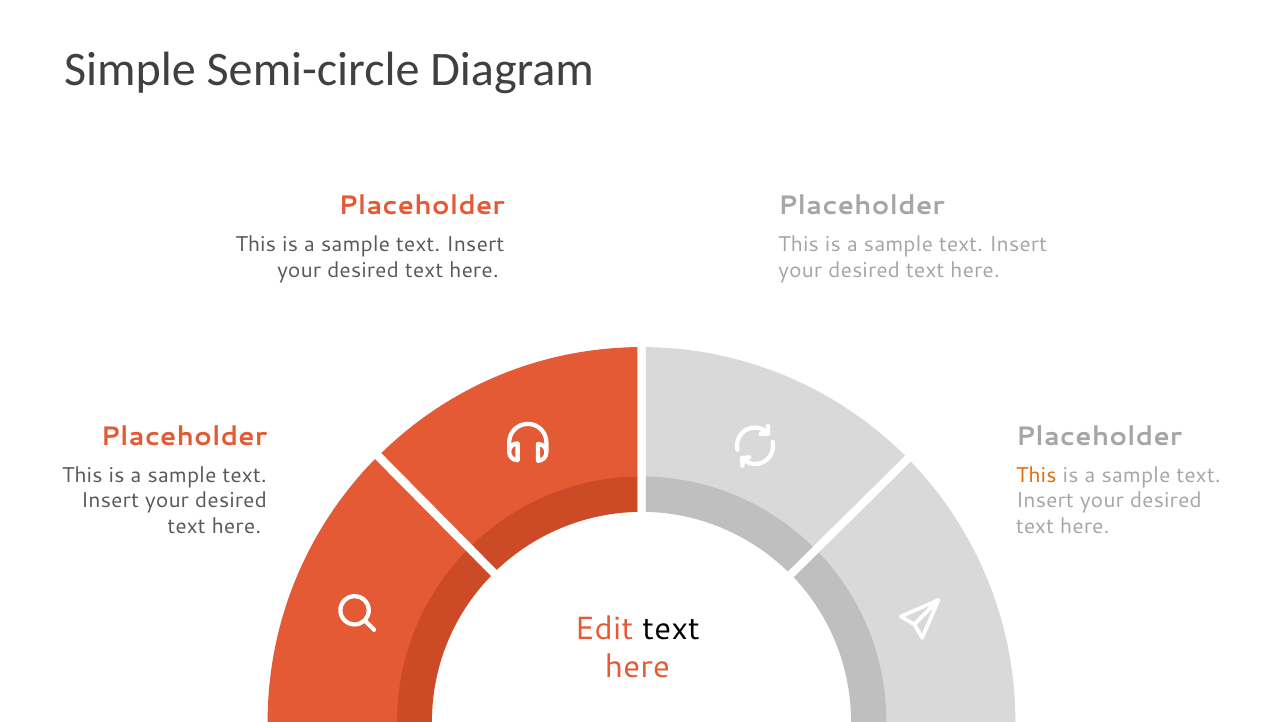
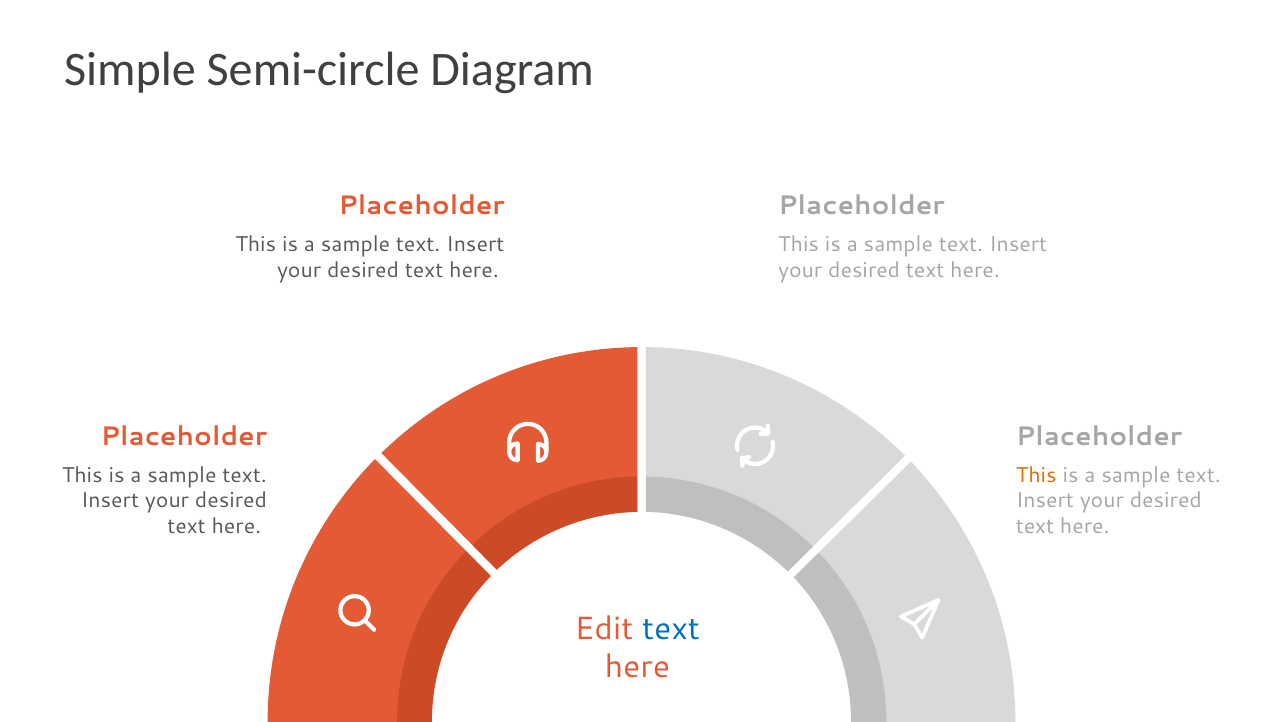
text colour: black -> blue (671, 629)
